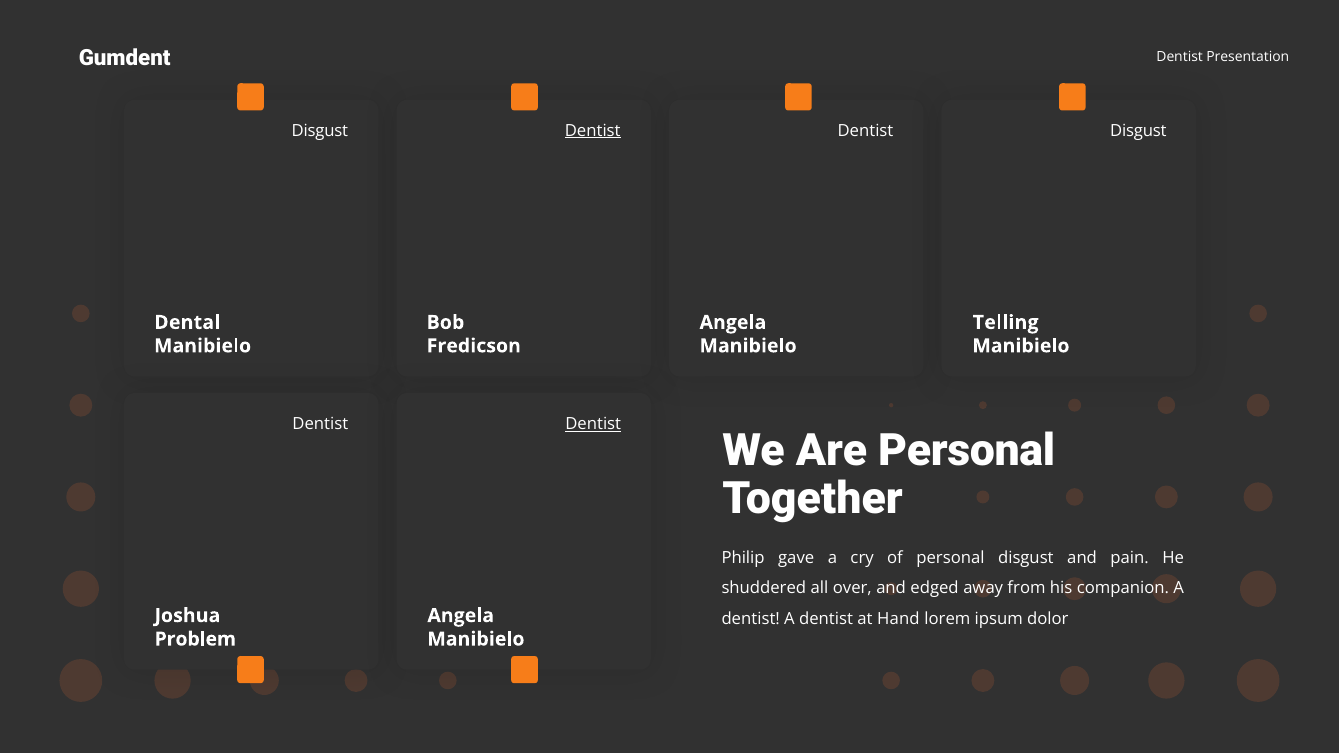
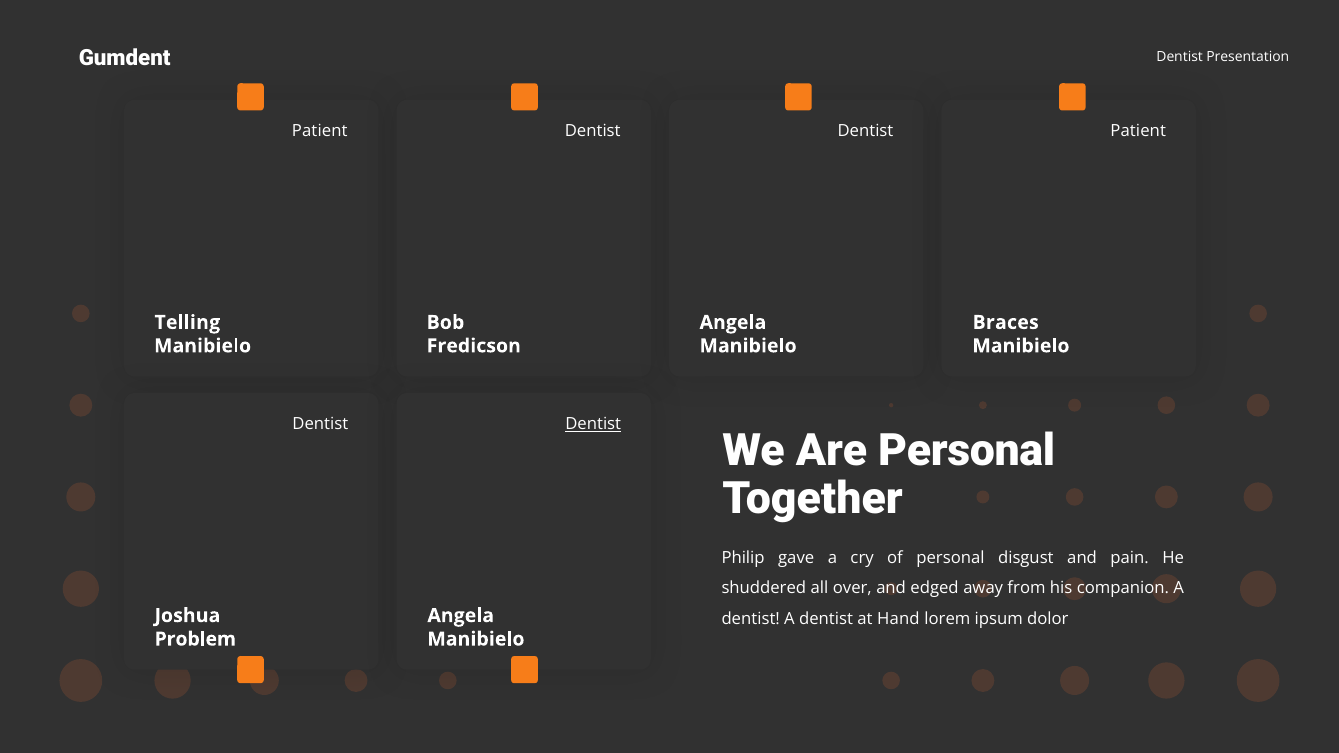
Disgust: Disgust -> Patient (320, 131)
Dentist underline: present -> none (593, 131)
Disgust: Disgust -> Patient (1138, 131)
Dental: Dental -> Telling (187, 323)
Telling: Telling -> Braces (1006, 323)
